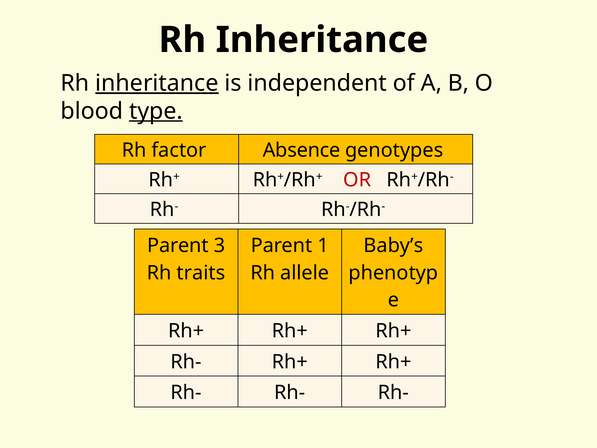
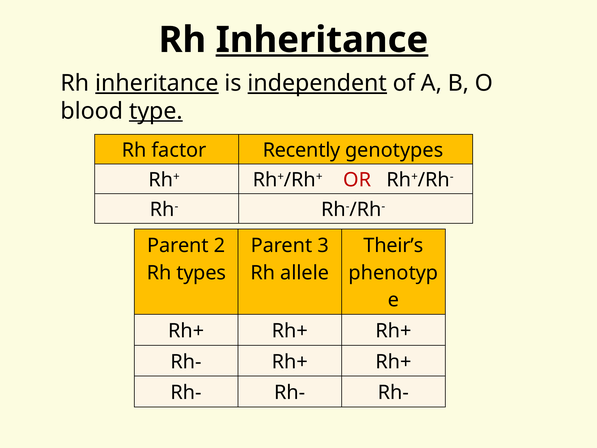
Inheritance underline: none -> present (322, 40)
independent underline: none -> present (317, 83)
Absence: Absence -> Recently (302, 150)
3: 3 -> 2 (220, 245)
1: 1 -> 3 (323, 245)
Baby’s: Baby’s -> Their’s (393, 245)
traits: traits -> types (201, 273)
